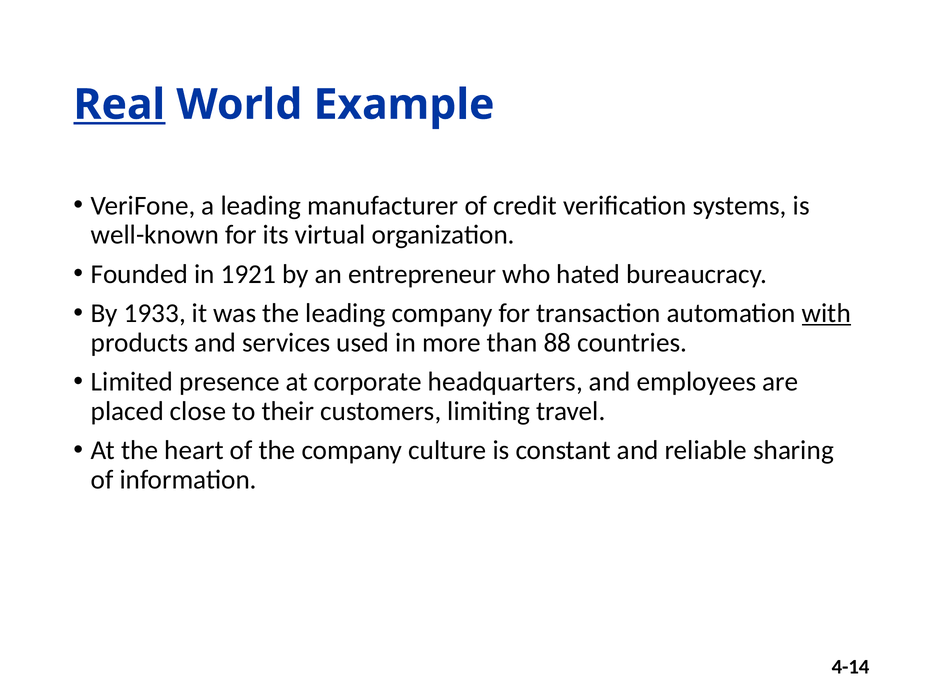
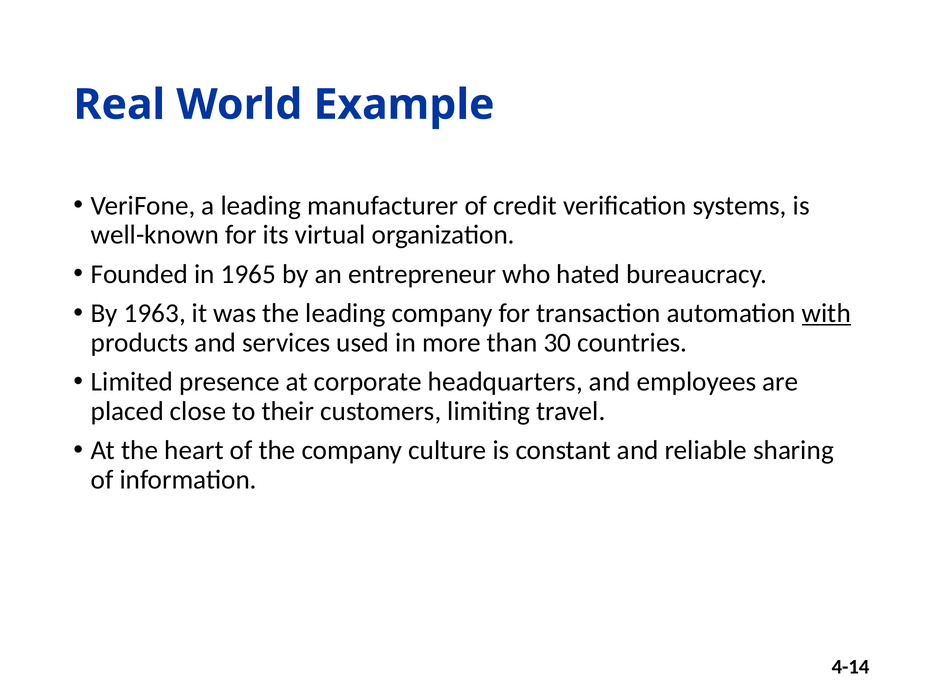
Real underline: present -> none (119, 105)
1921: 1921 -> 1965 (248, 274)
1933: 1933 -> 1963 (155, 313)
88: 88 -> 30 (557, 342)
